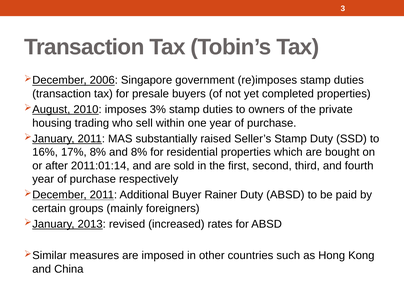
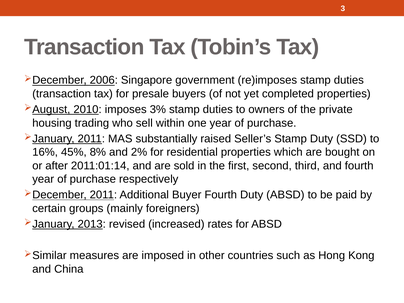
17%: 17% -> 45% (74, 152)
and 8%: 8% -> 2% (139, 152)
Buyer Rainer: Rainer -> Fourth (221, 195)
